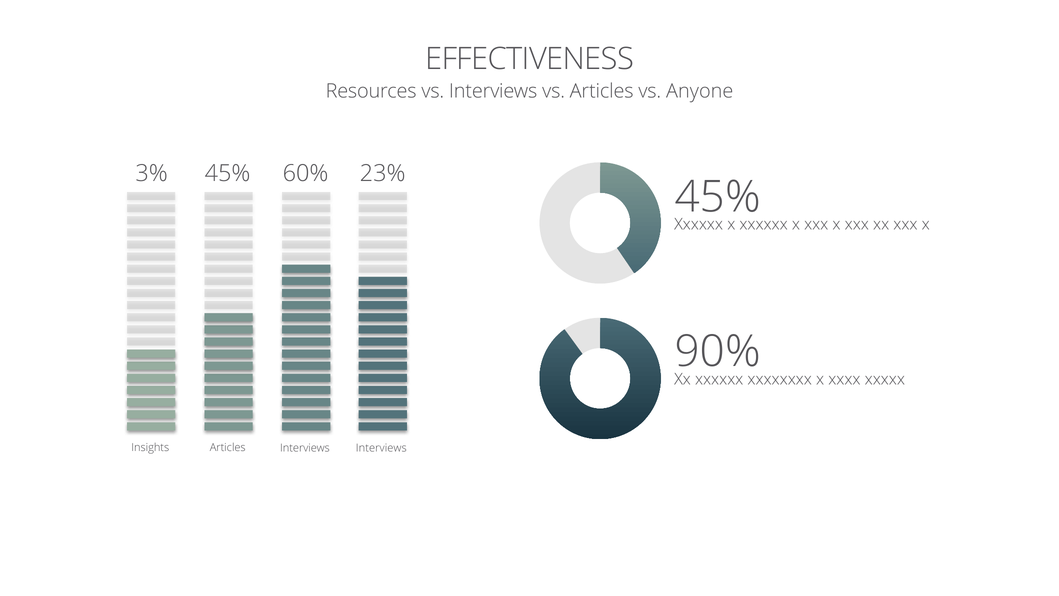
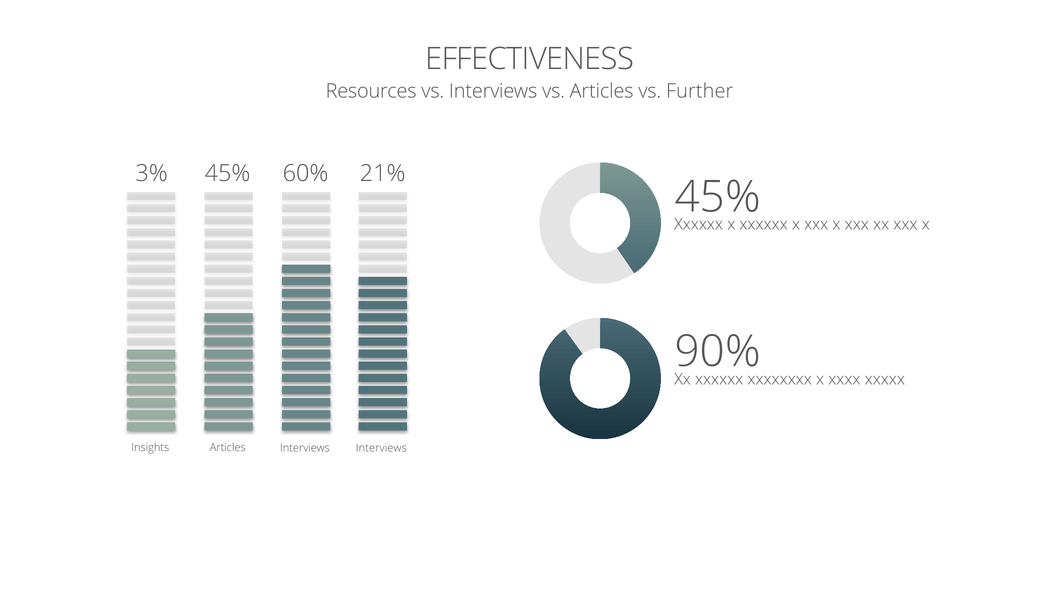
Anyone: Anyone -> Further (700, 91)
23%: 23% -> 21% (383, 174)
